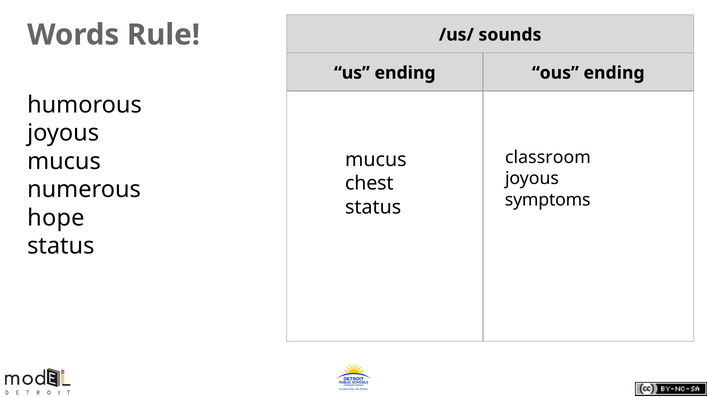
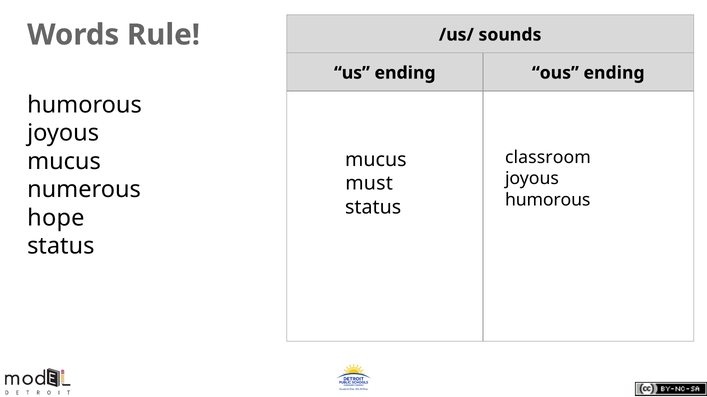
chest: chest -> must (369, 184)
symptoms: symptoms -> humorous (548, 200)
